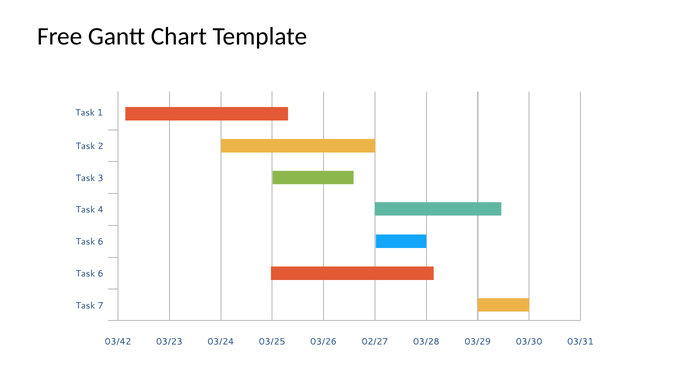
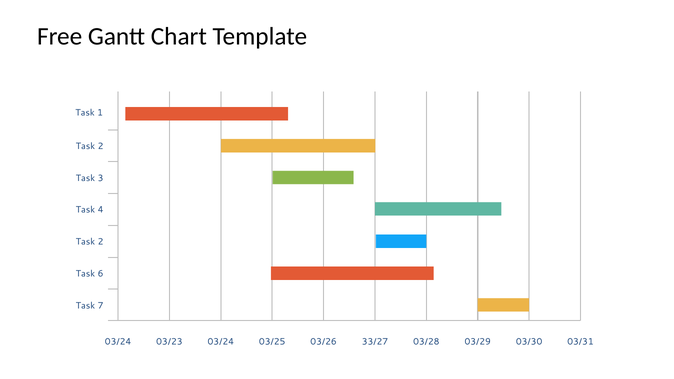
6: 6 -> 2 (101, 242)
03/42: 03/42 -> 03/24 (118, 342)
02/27: 02/27 -> 33/27 (375, 342)
